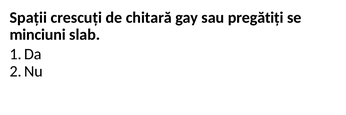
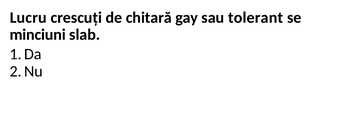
Spații: Spații -> Lucru (28, 18)
pregătiți: pregătiți -> tolerant (256, 18)
